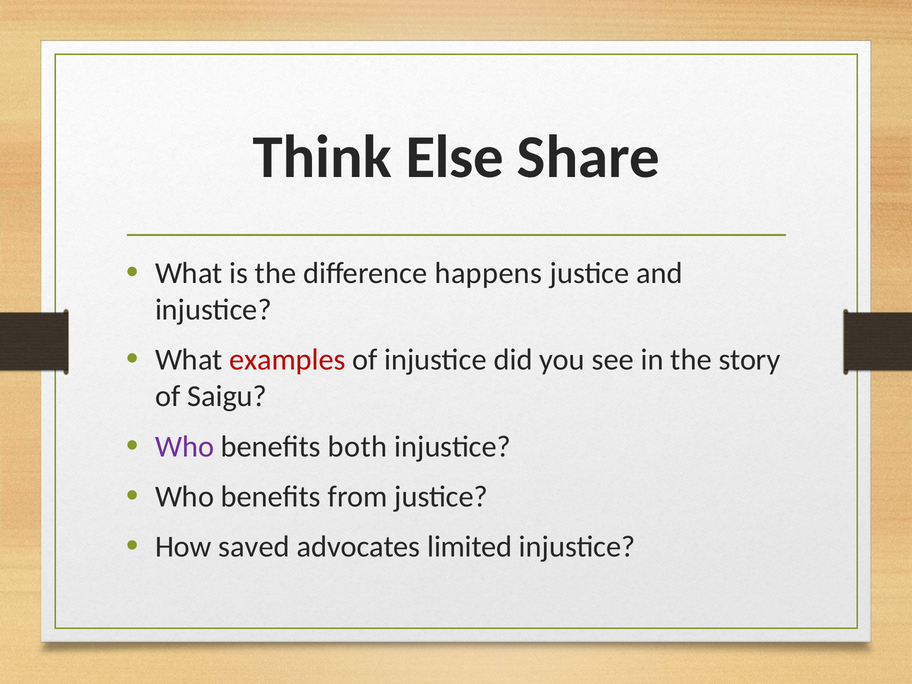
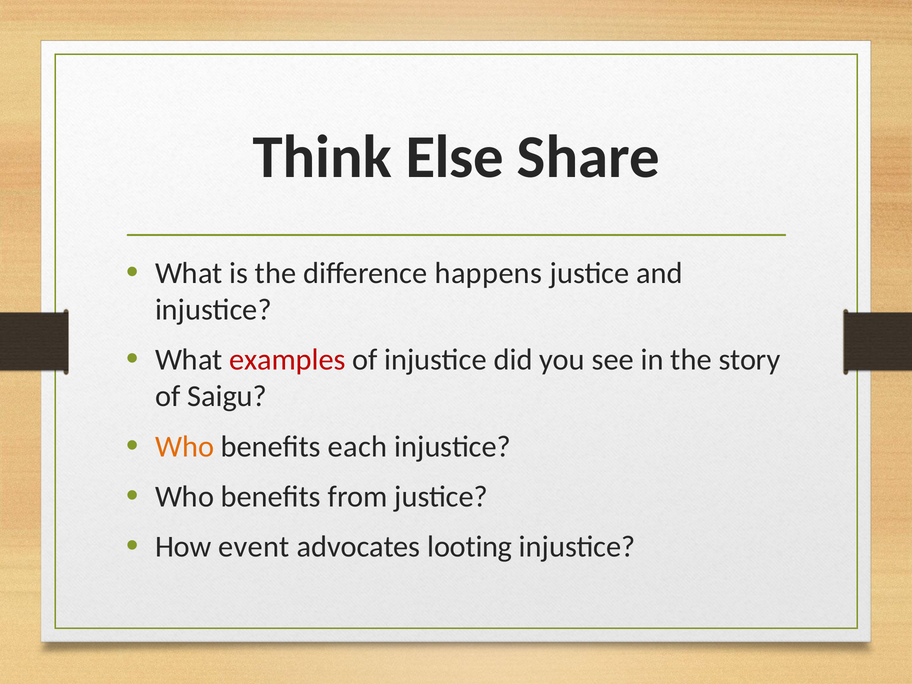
Who colour: purple -> orange (185, 447)
both: both -> each (357, 447)
saved: saved -> event (254, 547)
limited: limited -> looting (470, 547)
